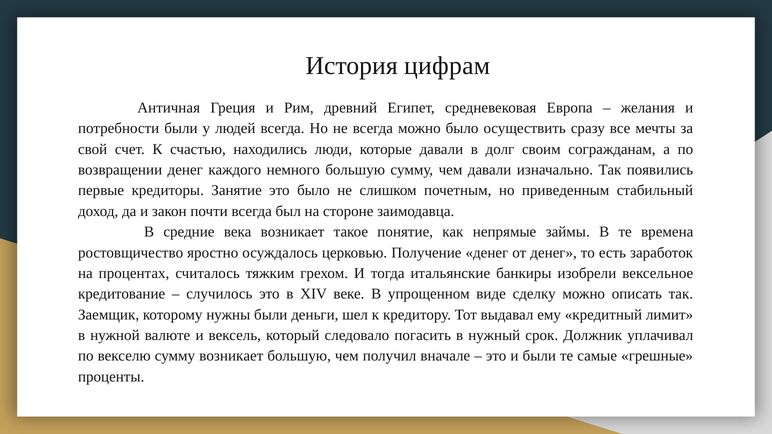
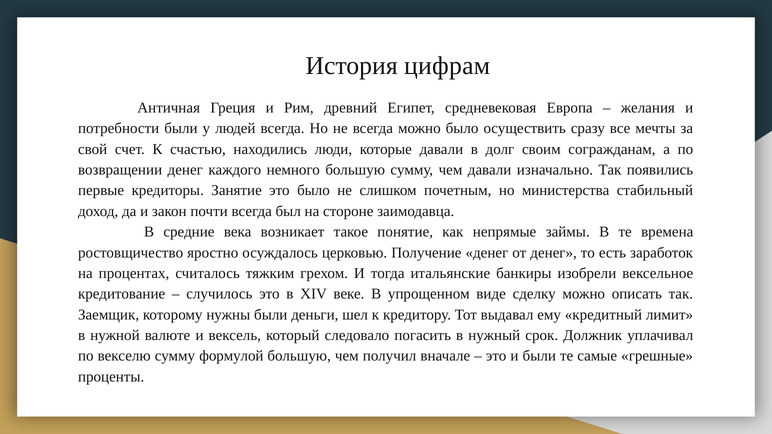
приведенным: приведенным -> министерства (566, 191)
сумму возникает: возникает -> формулой (231, 356)
